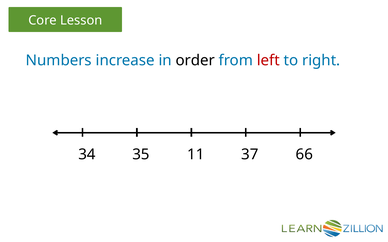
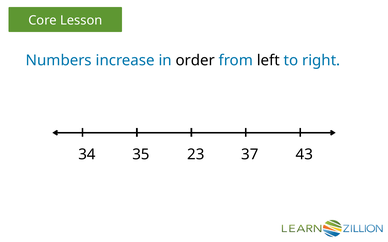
left colour: red -> black (268, 61)
11: 11 -> 23 (196, 155)
66: 66 -> 43 (304, 155)
